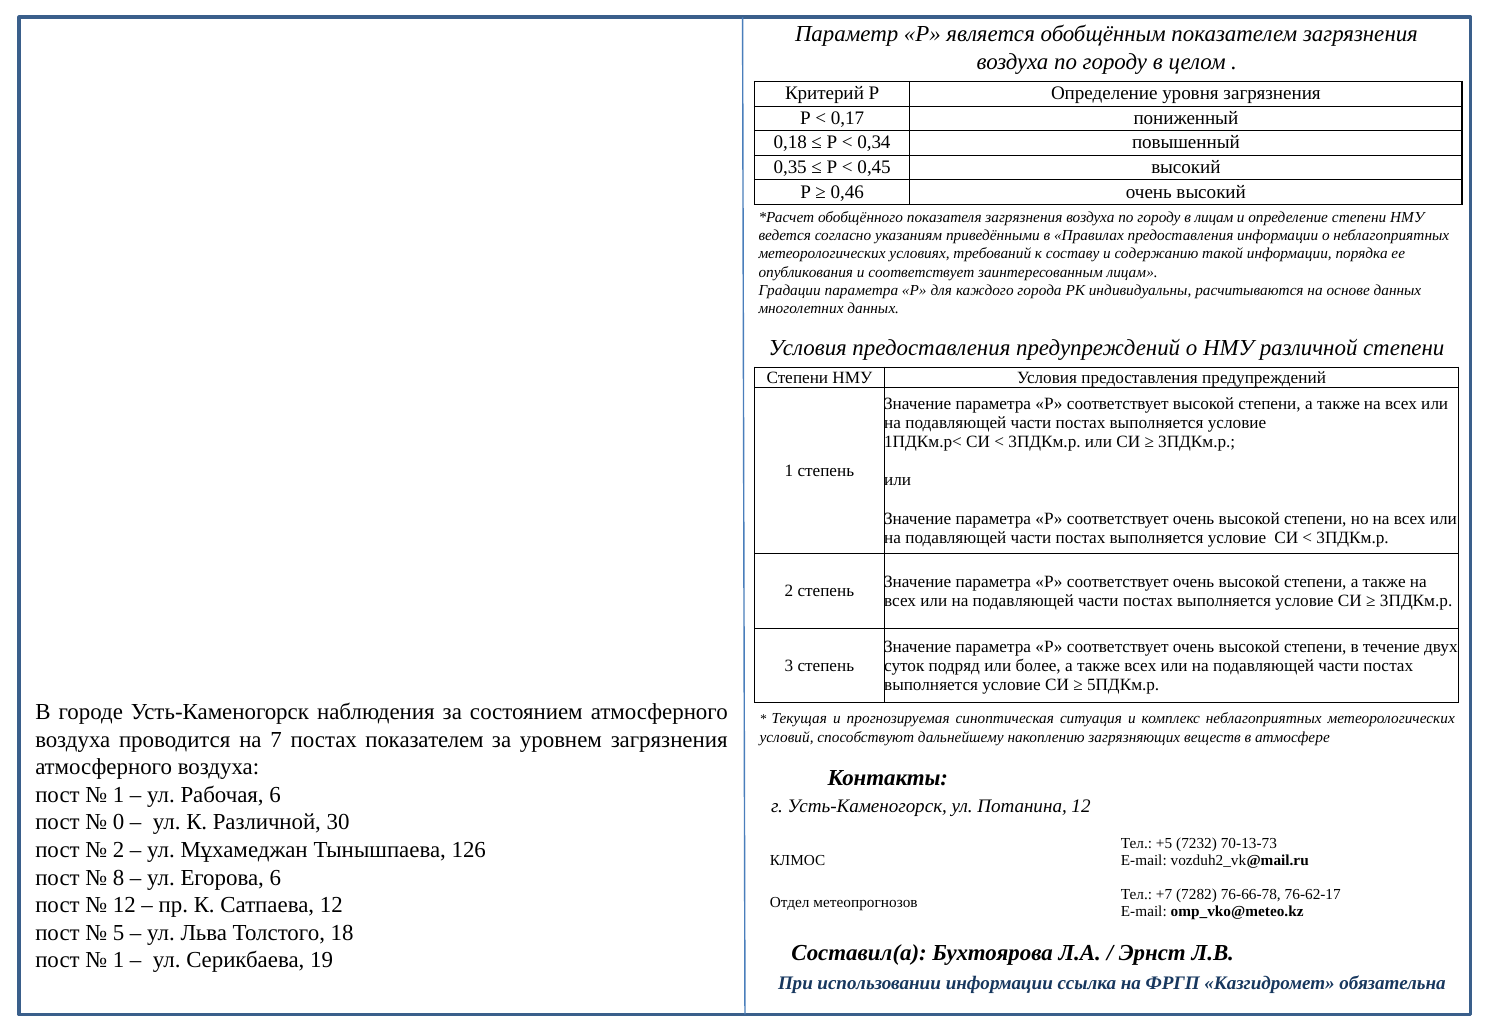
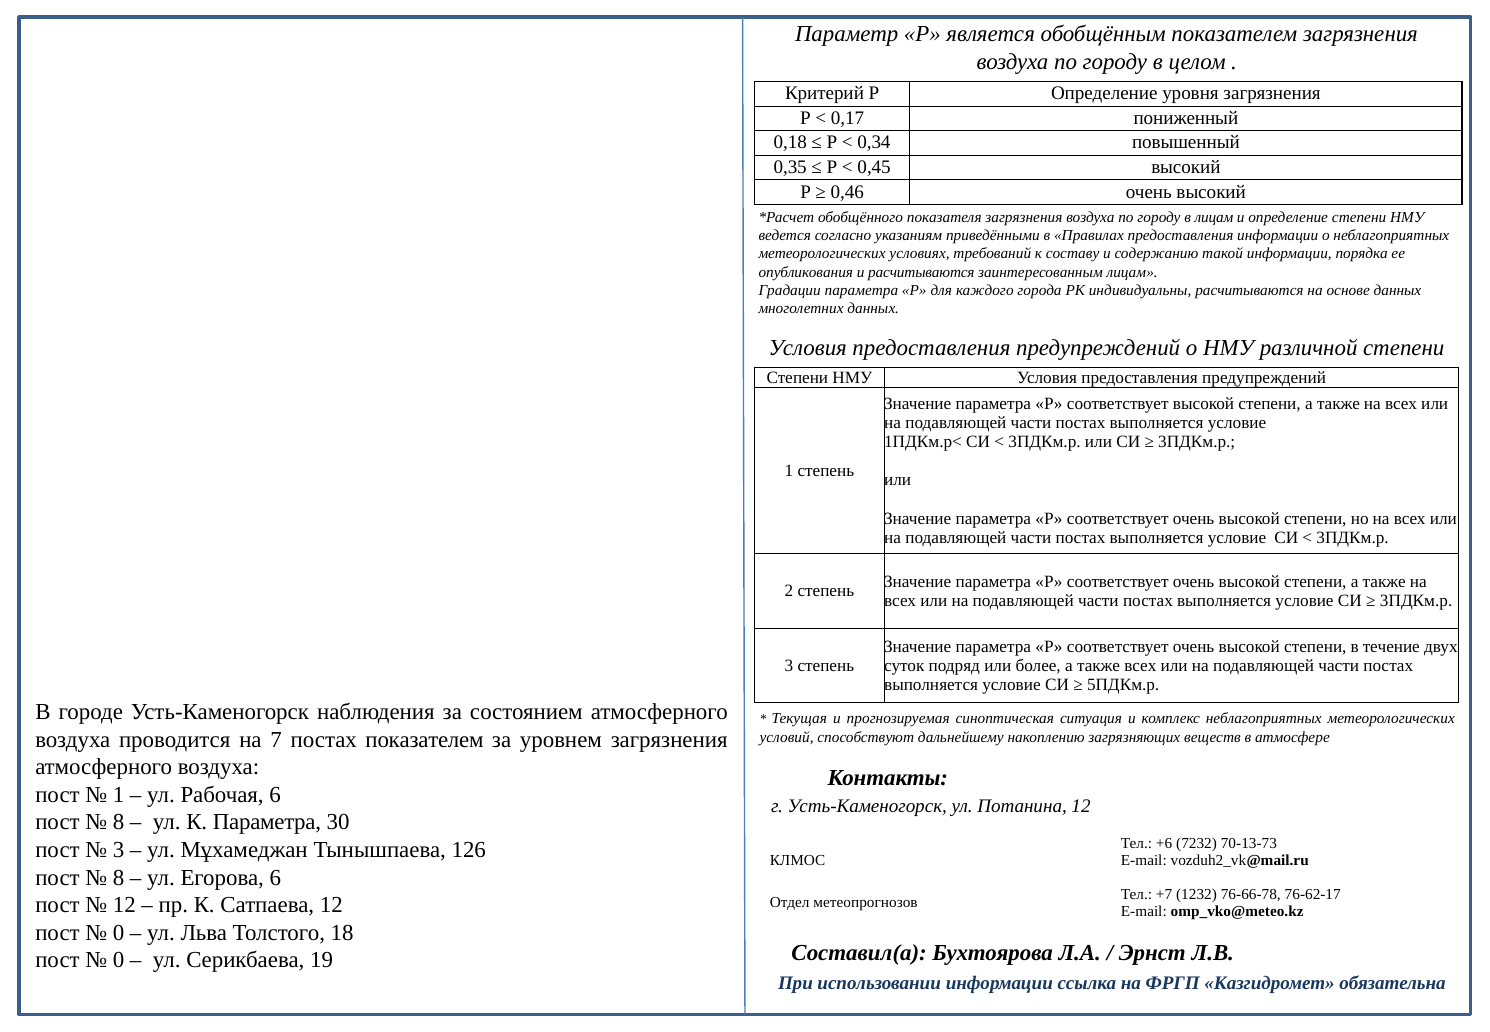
и соответствует: соответствует -> расчитываются (921, 272)
0: 0 -> 8 (119, 822)
К Различной: Различной -> Параметра (267, 822)
+5: +5 -> +6 (1164, 843)
2: 2 -> 3 (119, 850)
7282: 7282 -> 1232 (1197, 894)
5: 5 -> 0 (119, 932)
1: 1 -> 0 (119, 960)
